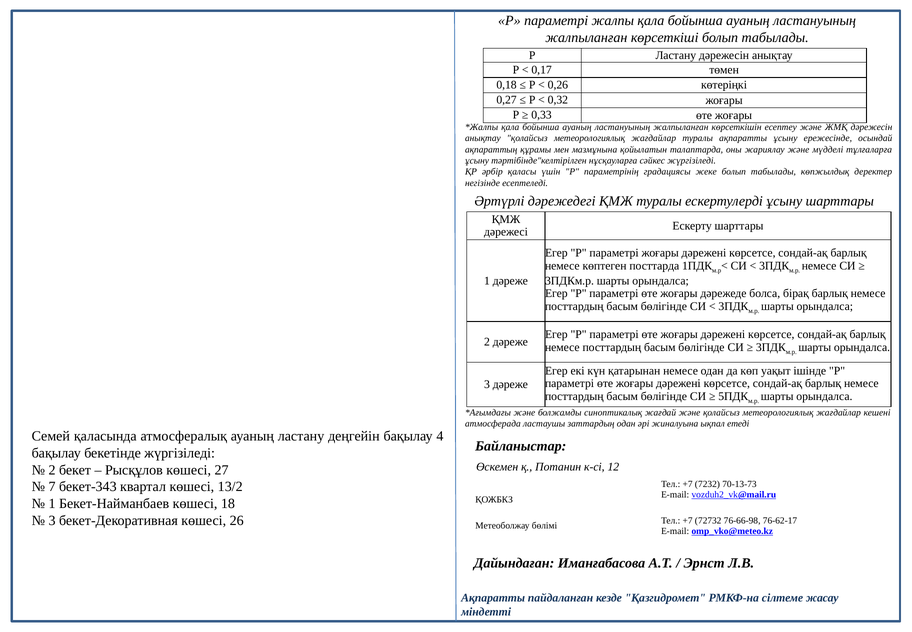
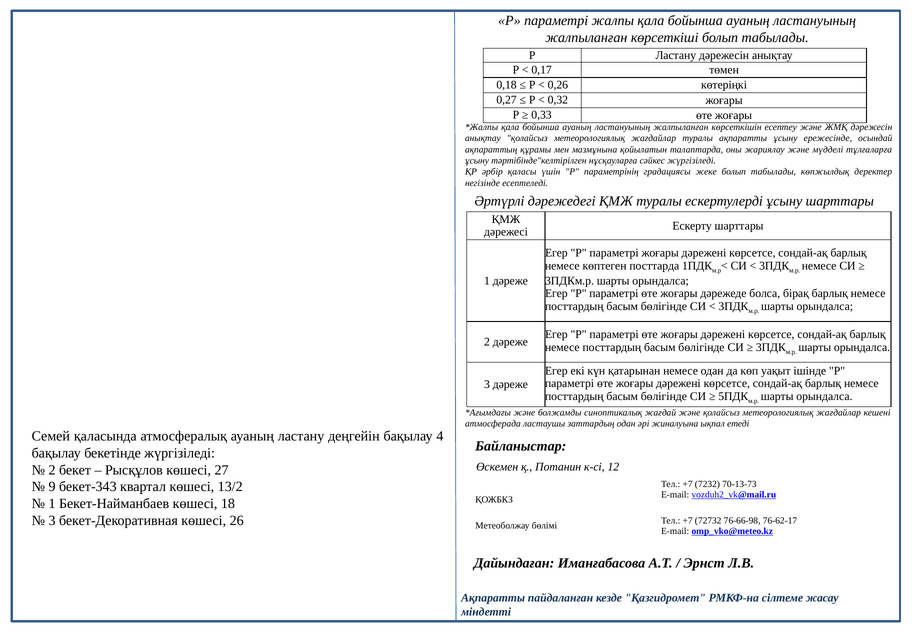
7: 7 -> 9 (52, 486)
